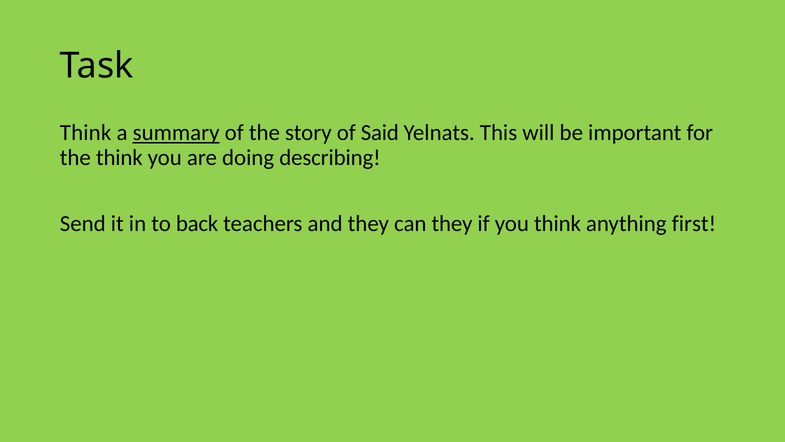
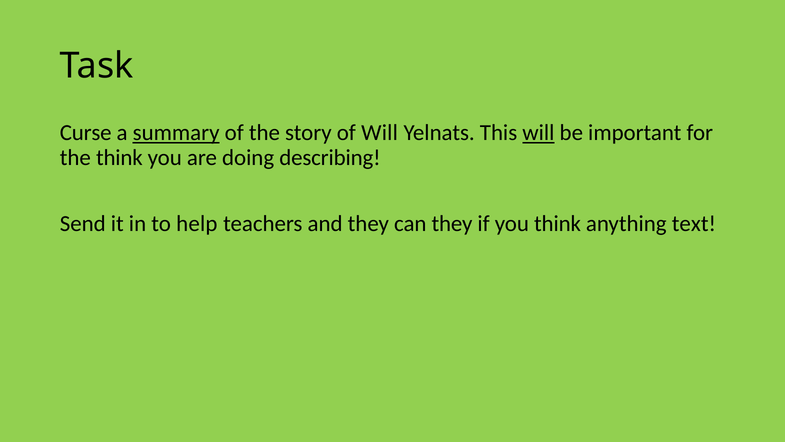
Think: Think -> Curse (86, 133)
of Said: Said -> Will (380, 133)
will underline: none -> present (538, 133)
back: back -> help (197, 223)
first: first -> text (694, 223)
